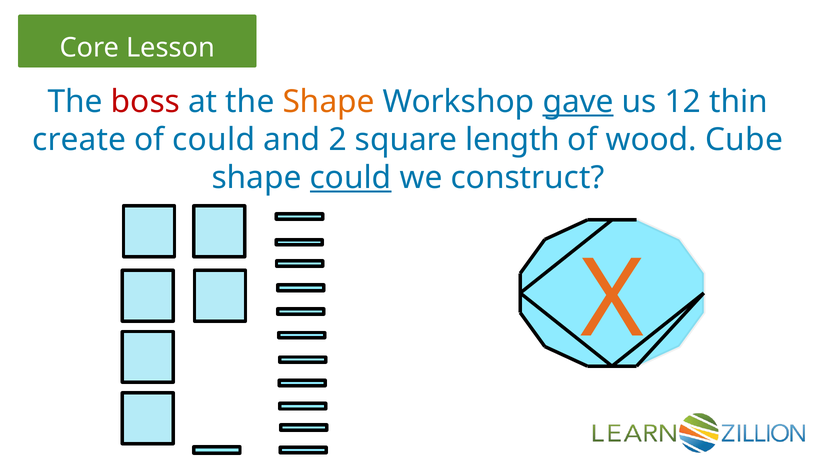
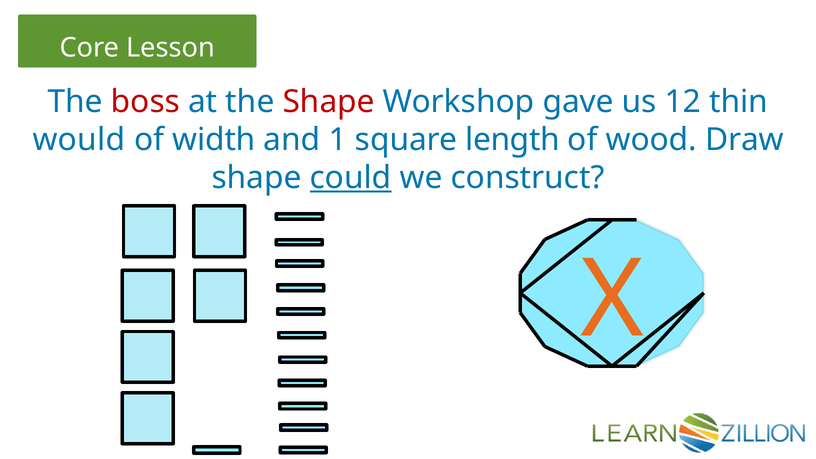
Shape colour: orange -> red (329, 102)
gave underline: present -> none (578, 102)
create: create -> would (79, 140)
of could: could -> width (214, 140)
2: 2 -> 1 (338, 140)
Cube: Cube -> Draw (744, 140)
